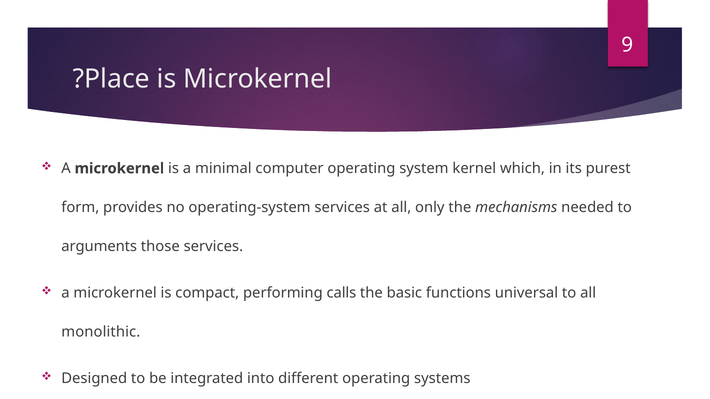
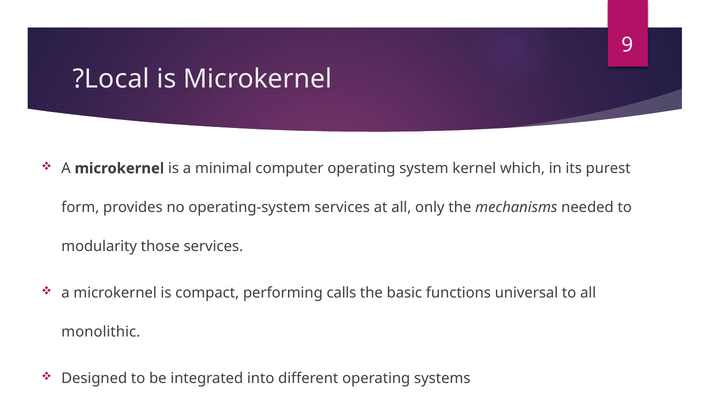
Place: Place -> Local (117, 79)
arguments: arguments -> modularity (99, 247)
